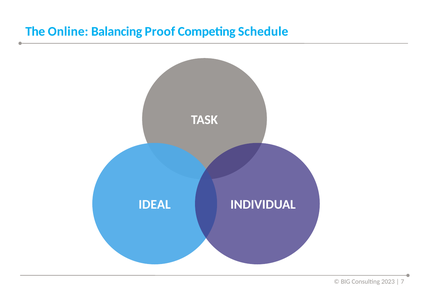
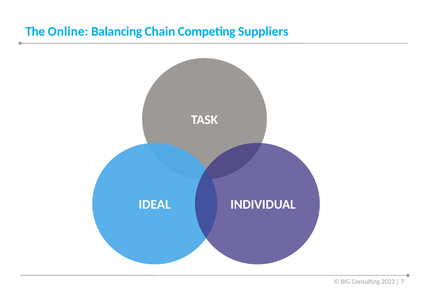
Proof: Proof -> Chain (160, 31)
Schedule: Schedule -> Suppliers (263, 31)
